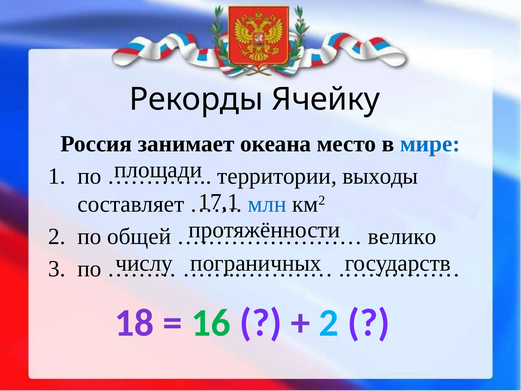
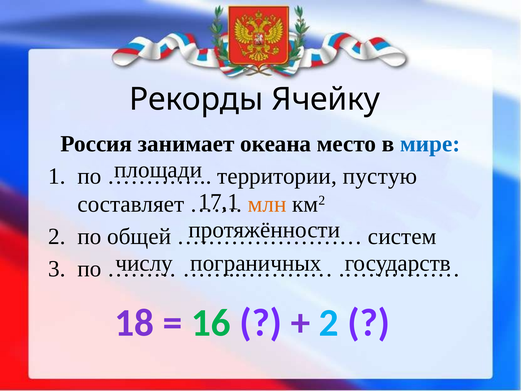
выходы: выходы -> пустую (380, 176)
млн colour: blue -> orange (267, 204)
велико: велико -> систем (402, 236)
